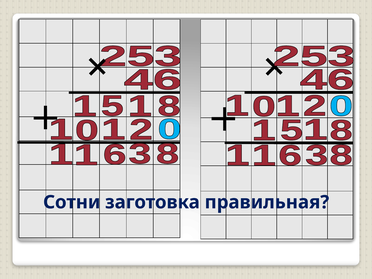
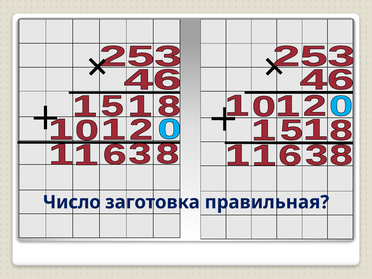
Сотни: Сотни -> Число (72, 202)
